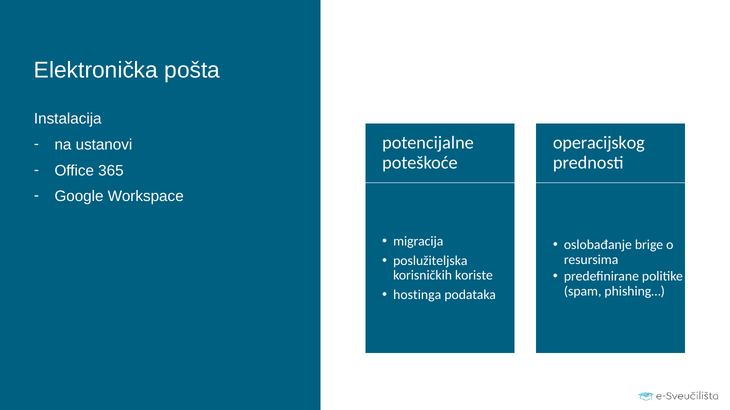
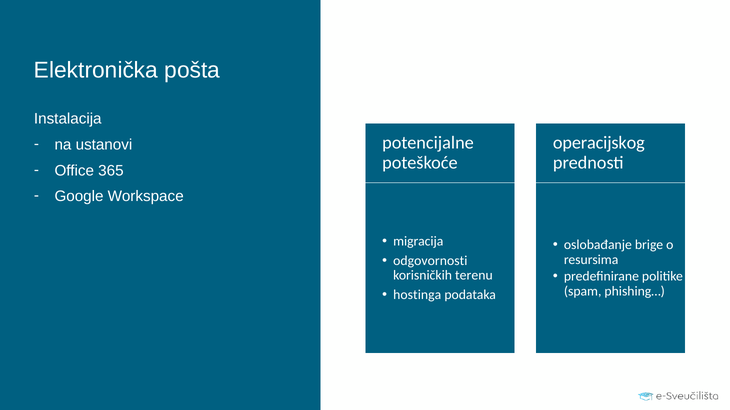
poslužiteljska: poslužiteljska -> odgovornosti (430, 261)
koriste: koriste -> terenu (474, 276)
